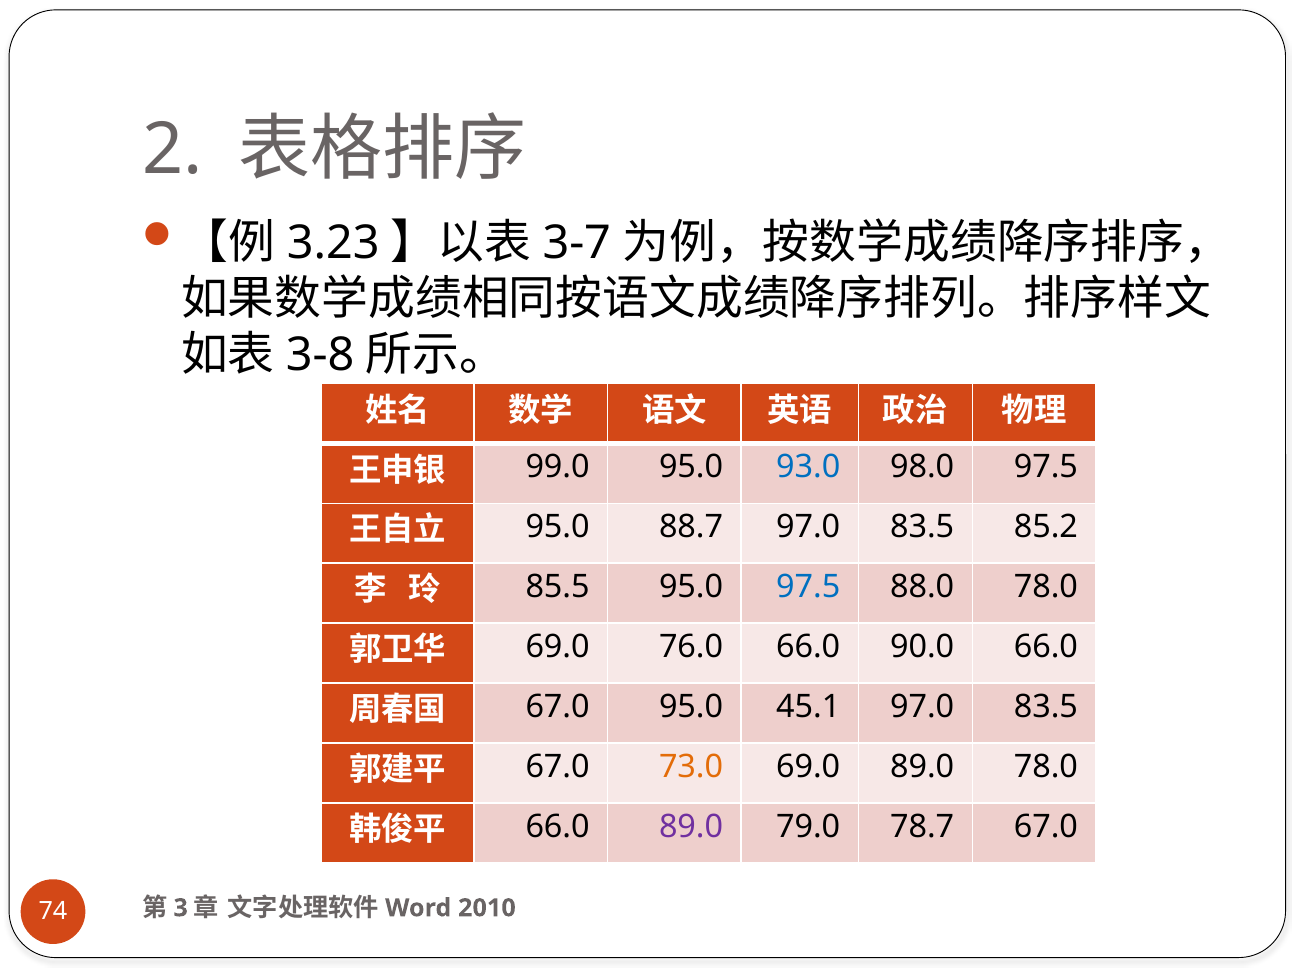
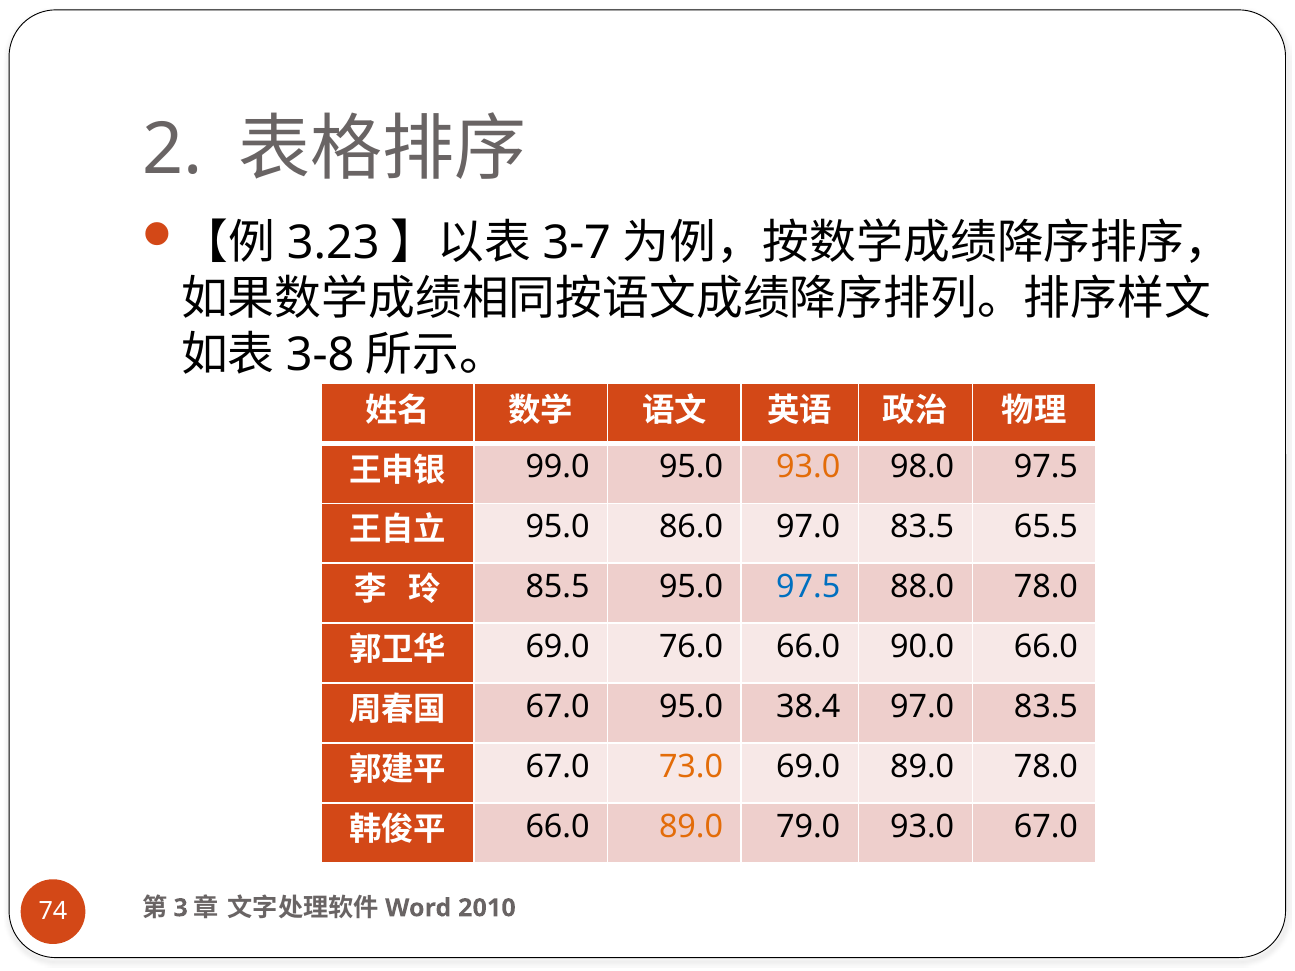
93.0 colour: blue -> orange (808, 467)
88.7: 88.7 -> 86.0 (691, 527)
85.2: 85.2 -> 65.5 (1046, 527)
45.1: 45.1 -> 38.4 (808, 707)
89.0 colour: purple -> orange (691, 827)
79.0 78.7: 78.7 -> 93.0 (922, 827)
